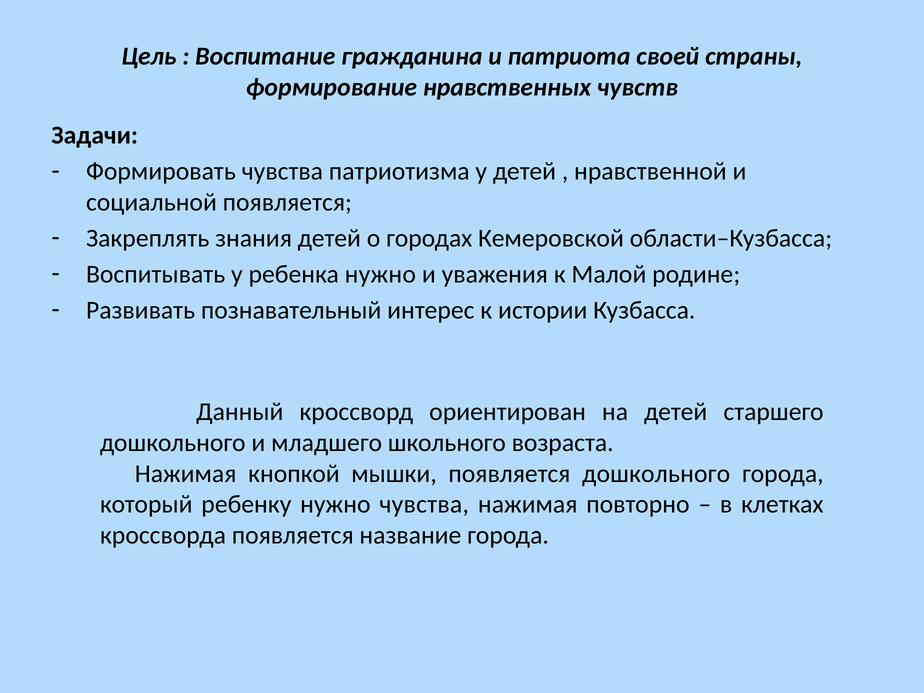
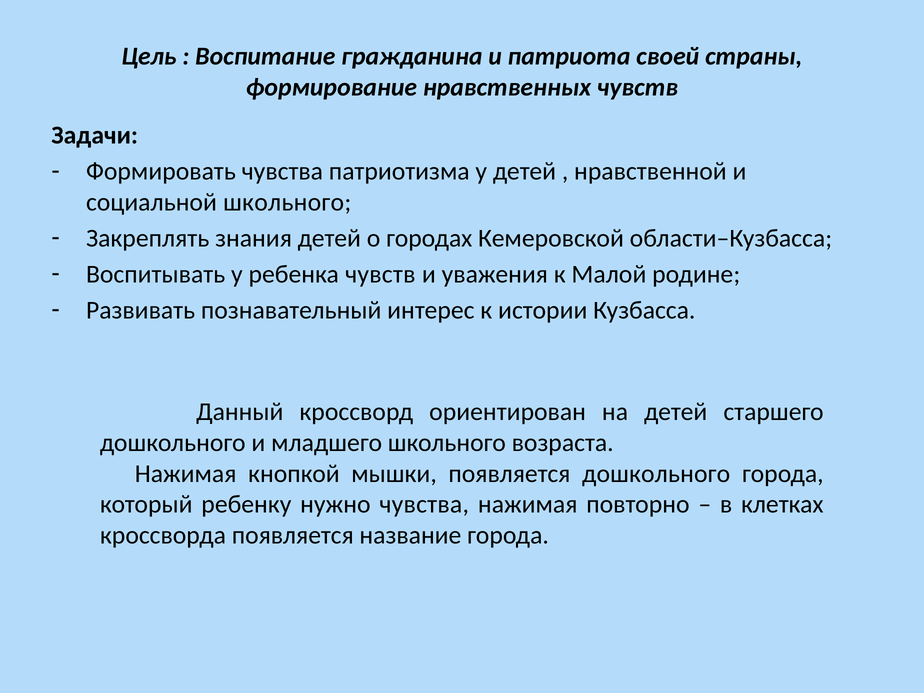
социальной появляется: появляется -> школьного (287, 202)
ребенка нужно: нужно -> чувств (380, 274)
